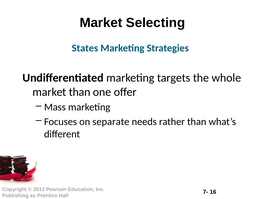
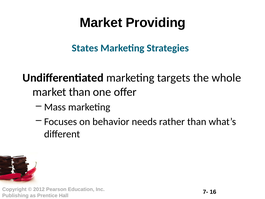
Selecting: Selecting -> Providing (156, 23)
separate: separate -> behavior (111, 121)
